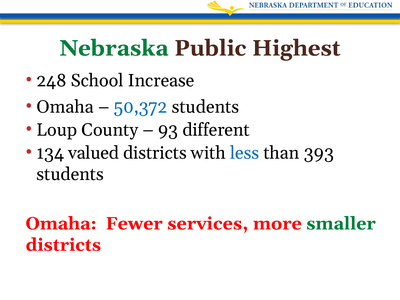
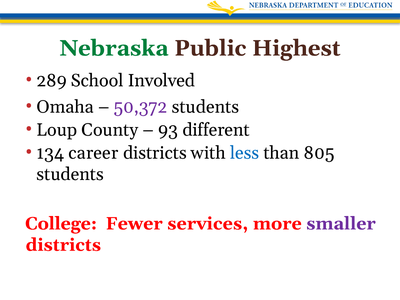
248: 248 -> 289 (52, 81)
Increase: Increase -> Involved (161, 81)
50,372 colour: blue -> purple (141, 107)
valued: valued -> career (93, 153)
393: 393 -> 805 (319, 153)
Omaha: Omaha -> College (61, 224)
smaller colour: green -> purple (341, 224)
